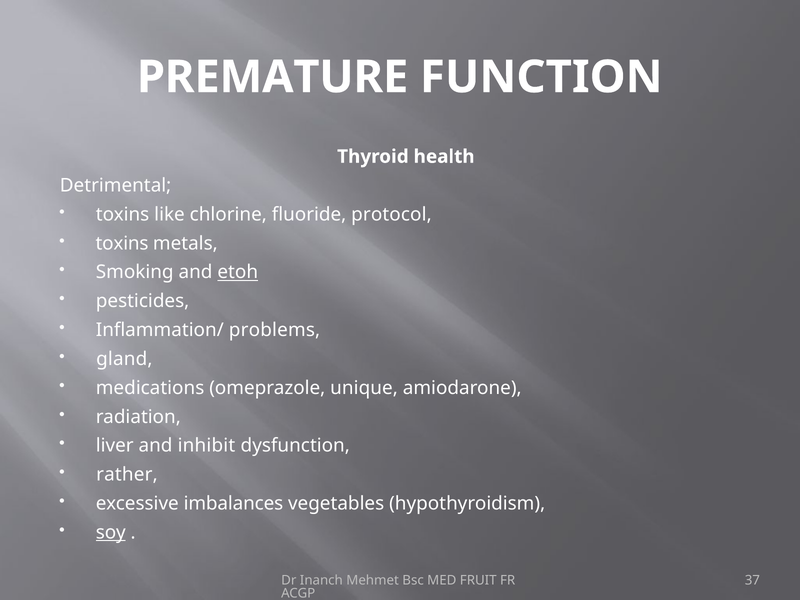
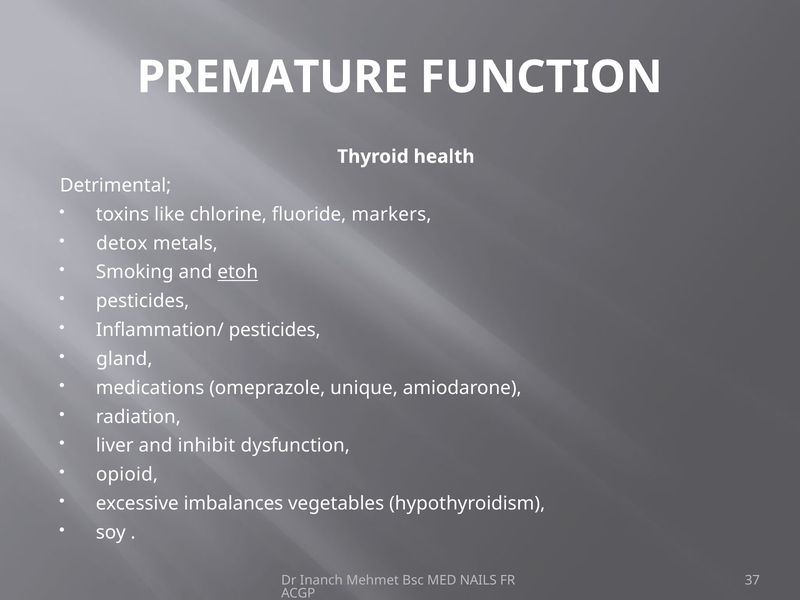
protocol: protocol -> markers (391, 214)
toxins: toxins -> detox (122, 243)
Inflammation/ problems: problems -> pesticides (275, 330)
rather: rather -> opioid (127, 475)
soy underline: present -> none (111, 532)
FRUIT: FRUIT -> NAILS (478, 580)
